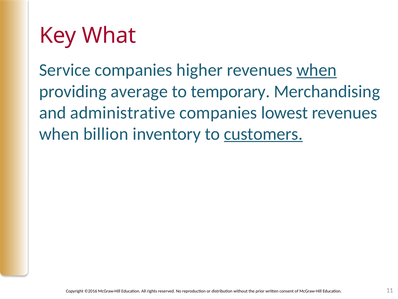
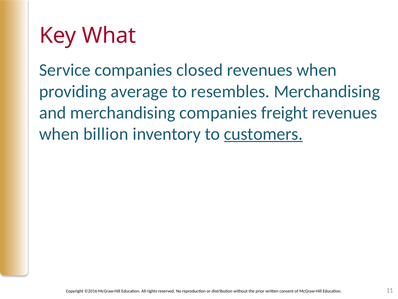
higher: higher -> closed (200, 70)
when underline: present -> none (317, 70)
temporary: temporary -> resembles (230, 91)
and administrative: administrative -> merchandising (123, 112)
lowest: lowest -> freight (285, 112)
